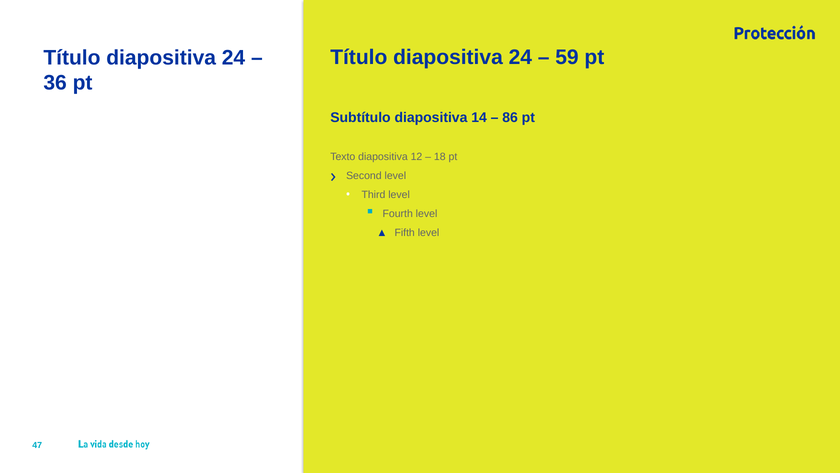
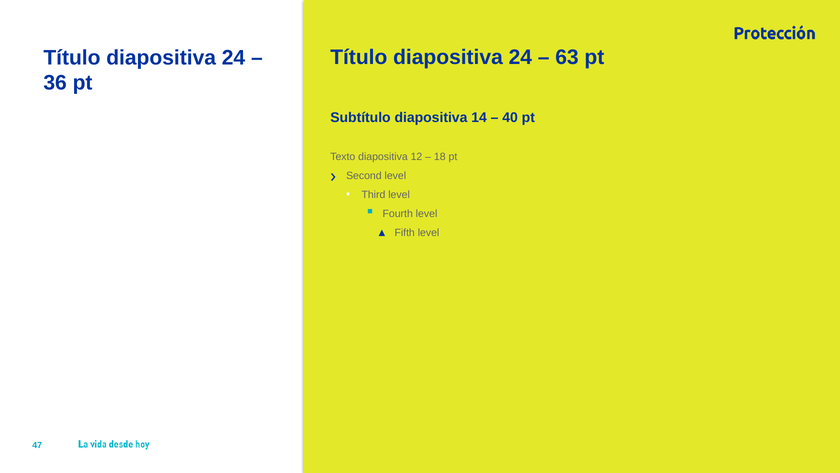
59: 59 -> 63 (567, 57)
86: 86 -> 40 (510, 117)
